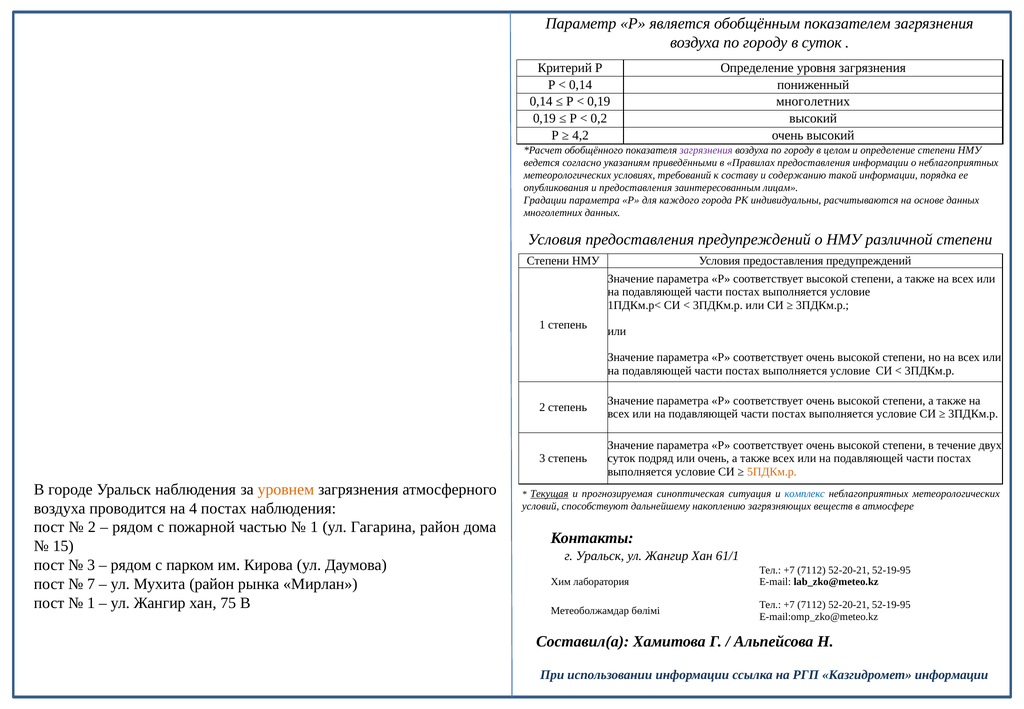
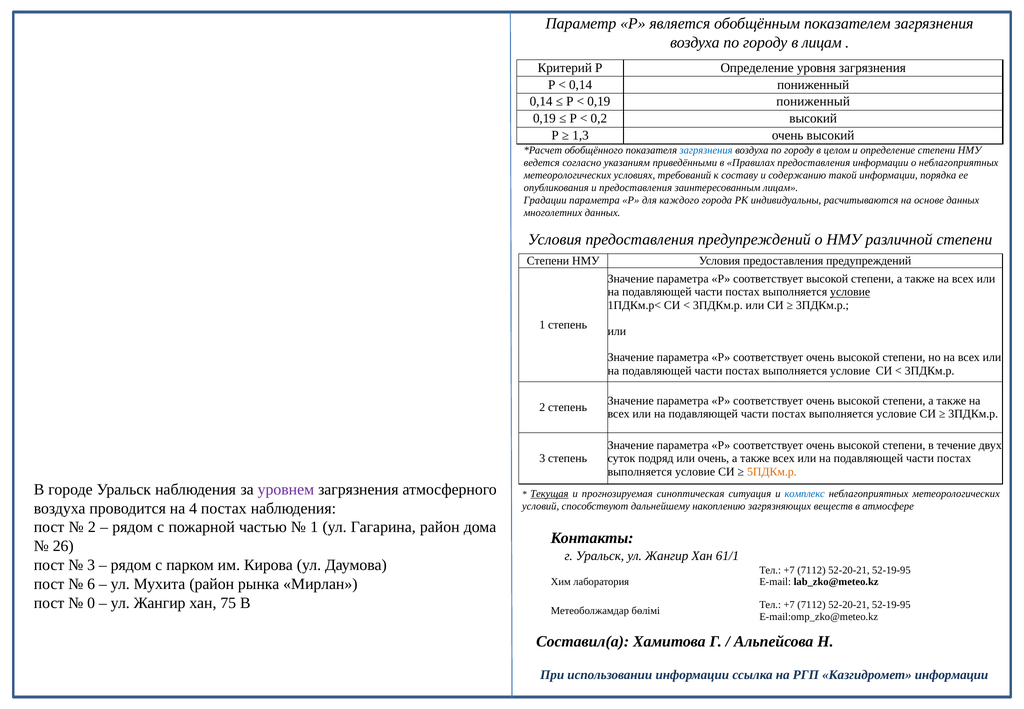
в суток: суток -> лицам (822, 42)
0,19 многолетних: многолетних -> пониженный (813, 102)
4,2: 4,2 -> 1,3 (581, 135)
загрязнения colour: purple -> blue (706, 150)
условие underline: none -> present (850, 292)
уровнем colour: orange -> purple (286, 489)
15: 15 -> 26 (63, 546)
7: 7 -> 6 (91, 584)
1: 1 -> 0 (91, 603)
